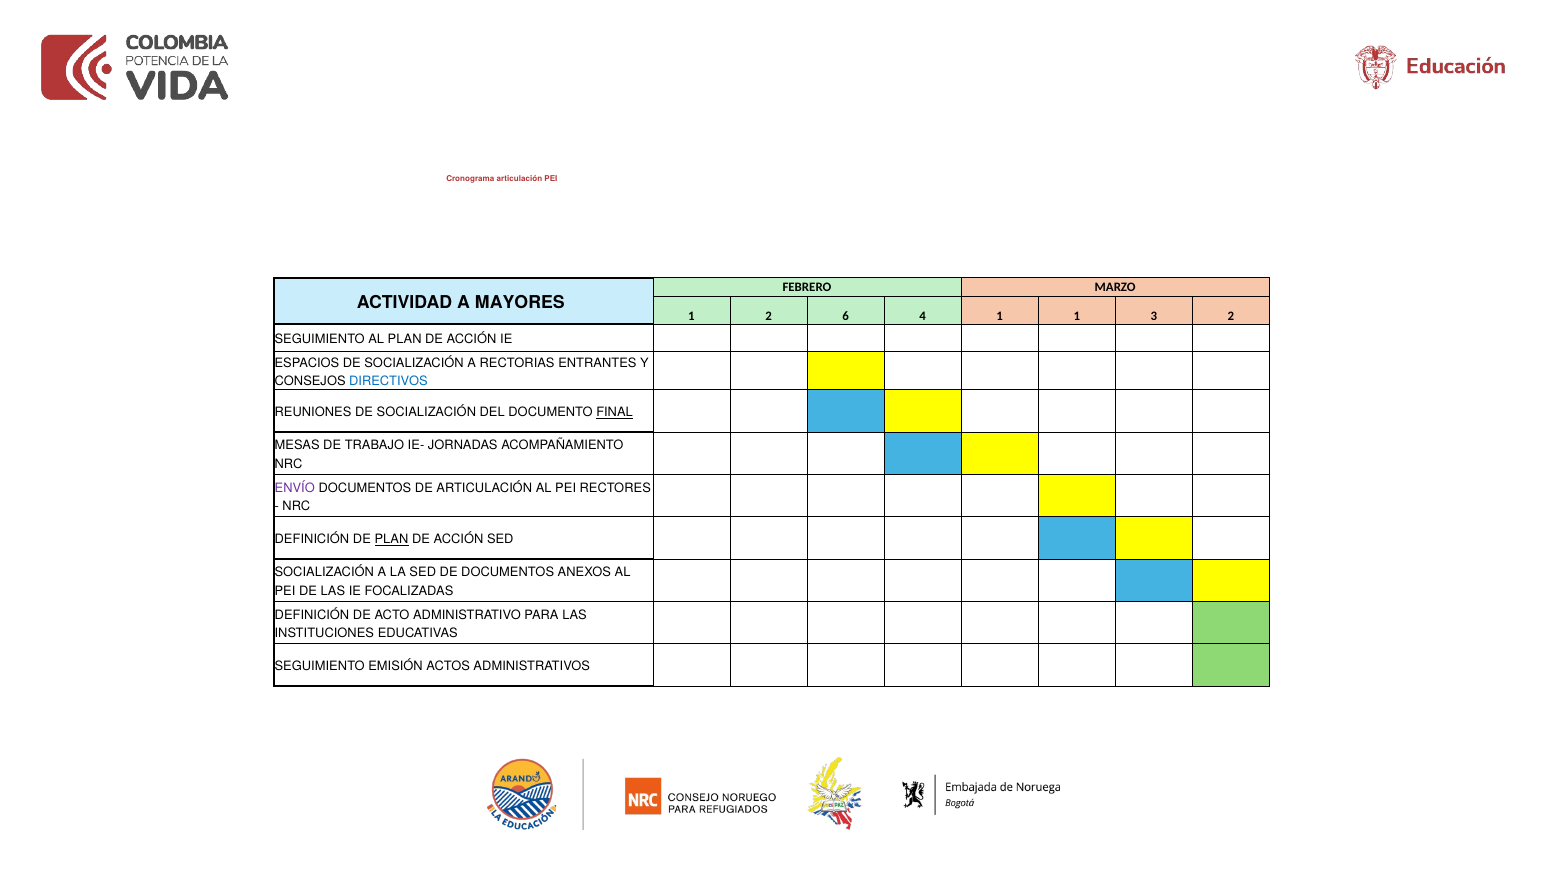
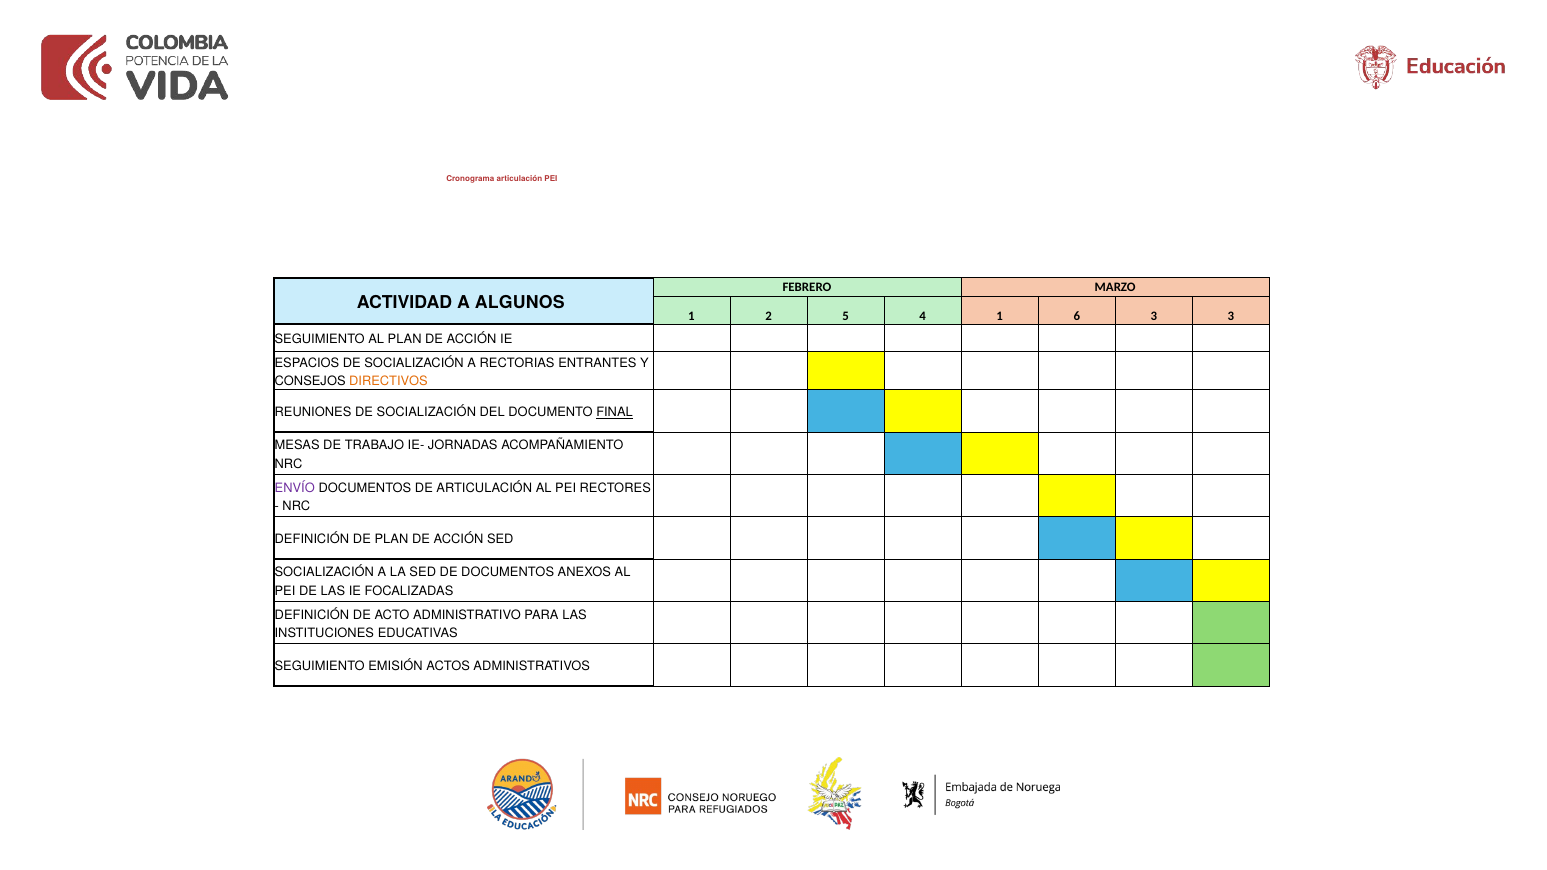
MAYORES: MAYORES -> ALGUNOS (520, 303)
6: 6 -> 5 (846, 316)
1 1: 1 -> 6 (1077, 316)
3 2: 2 -> 3 (1231, 316)
DIRECTIVOS colour: blue -> orange (388, 382)
PLAN underline: present -> none (391, 540)
